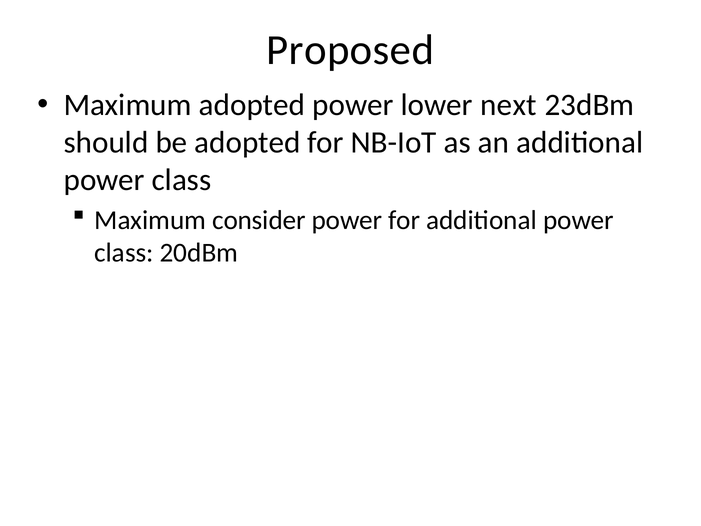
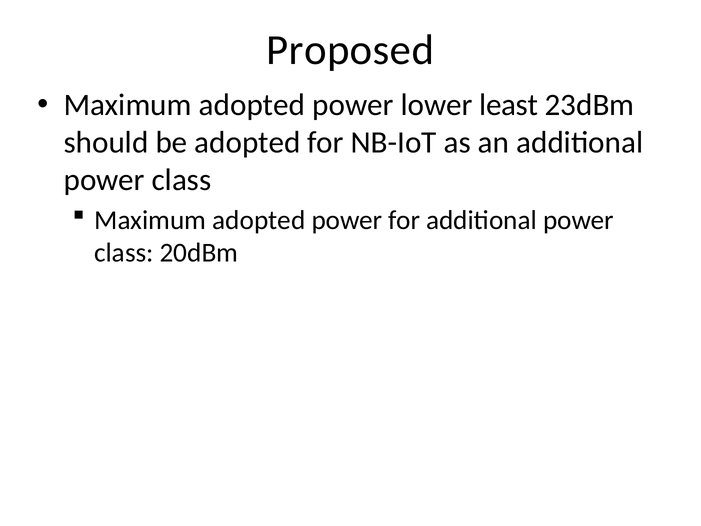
next: next -> least (509, 105)
consider: consider -> adopted (259, 220)
